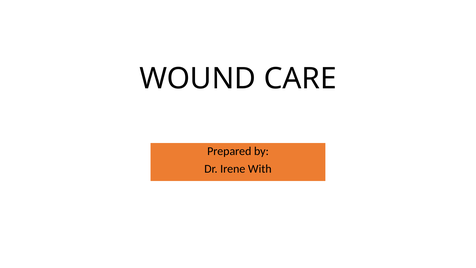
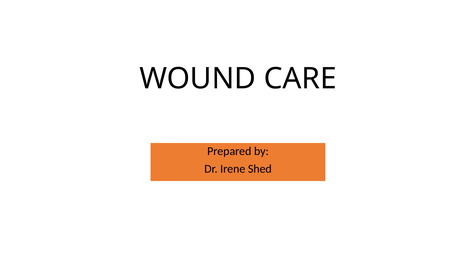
With: With -> Shed (260, 169)
